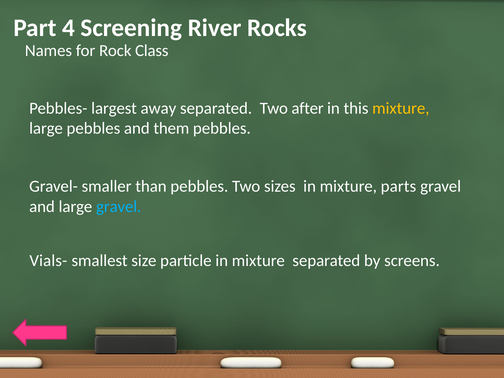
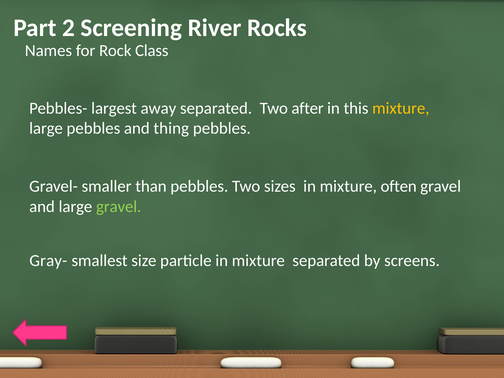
4: 4 -> 2 (68, 28)
them: them -> thing (171, 128)
parts: parts -> often (399, 186)
gravel colour: light blue -> light green (119, 206)
Vials-: Vials- -> Gray- (48, 261)
